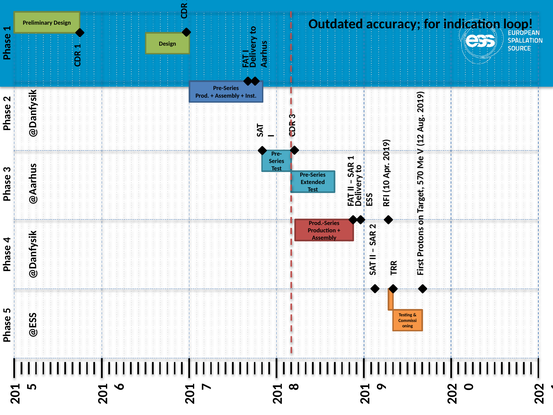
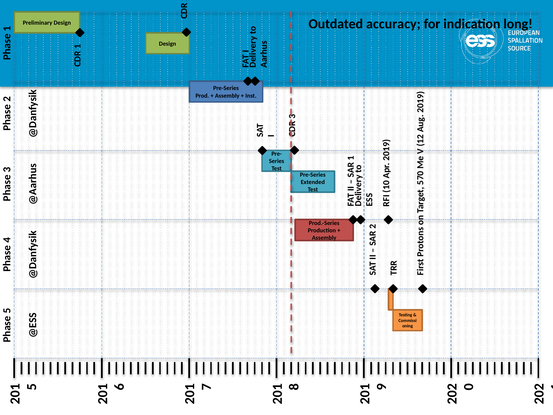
loop: loop -> long (518, 24)
